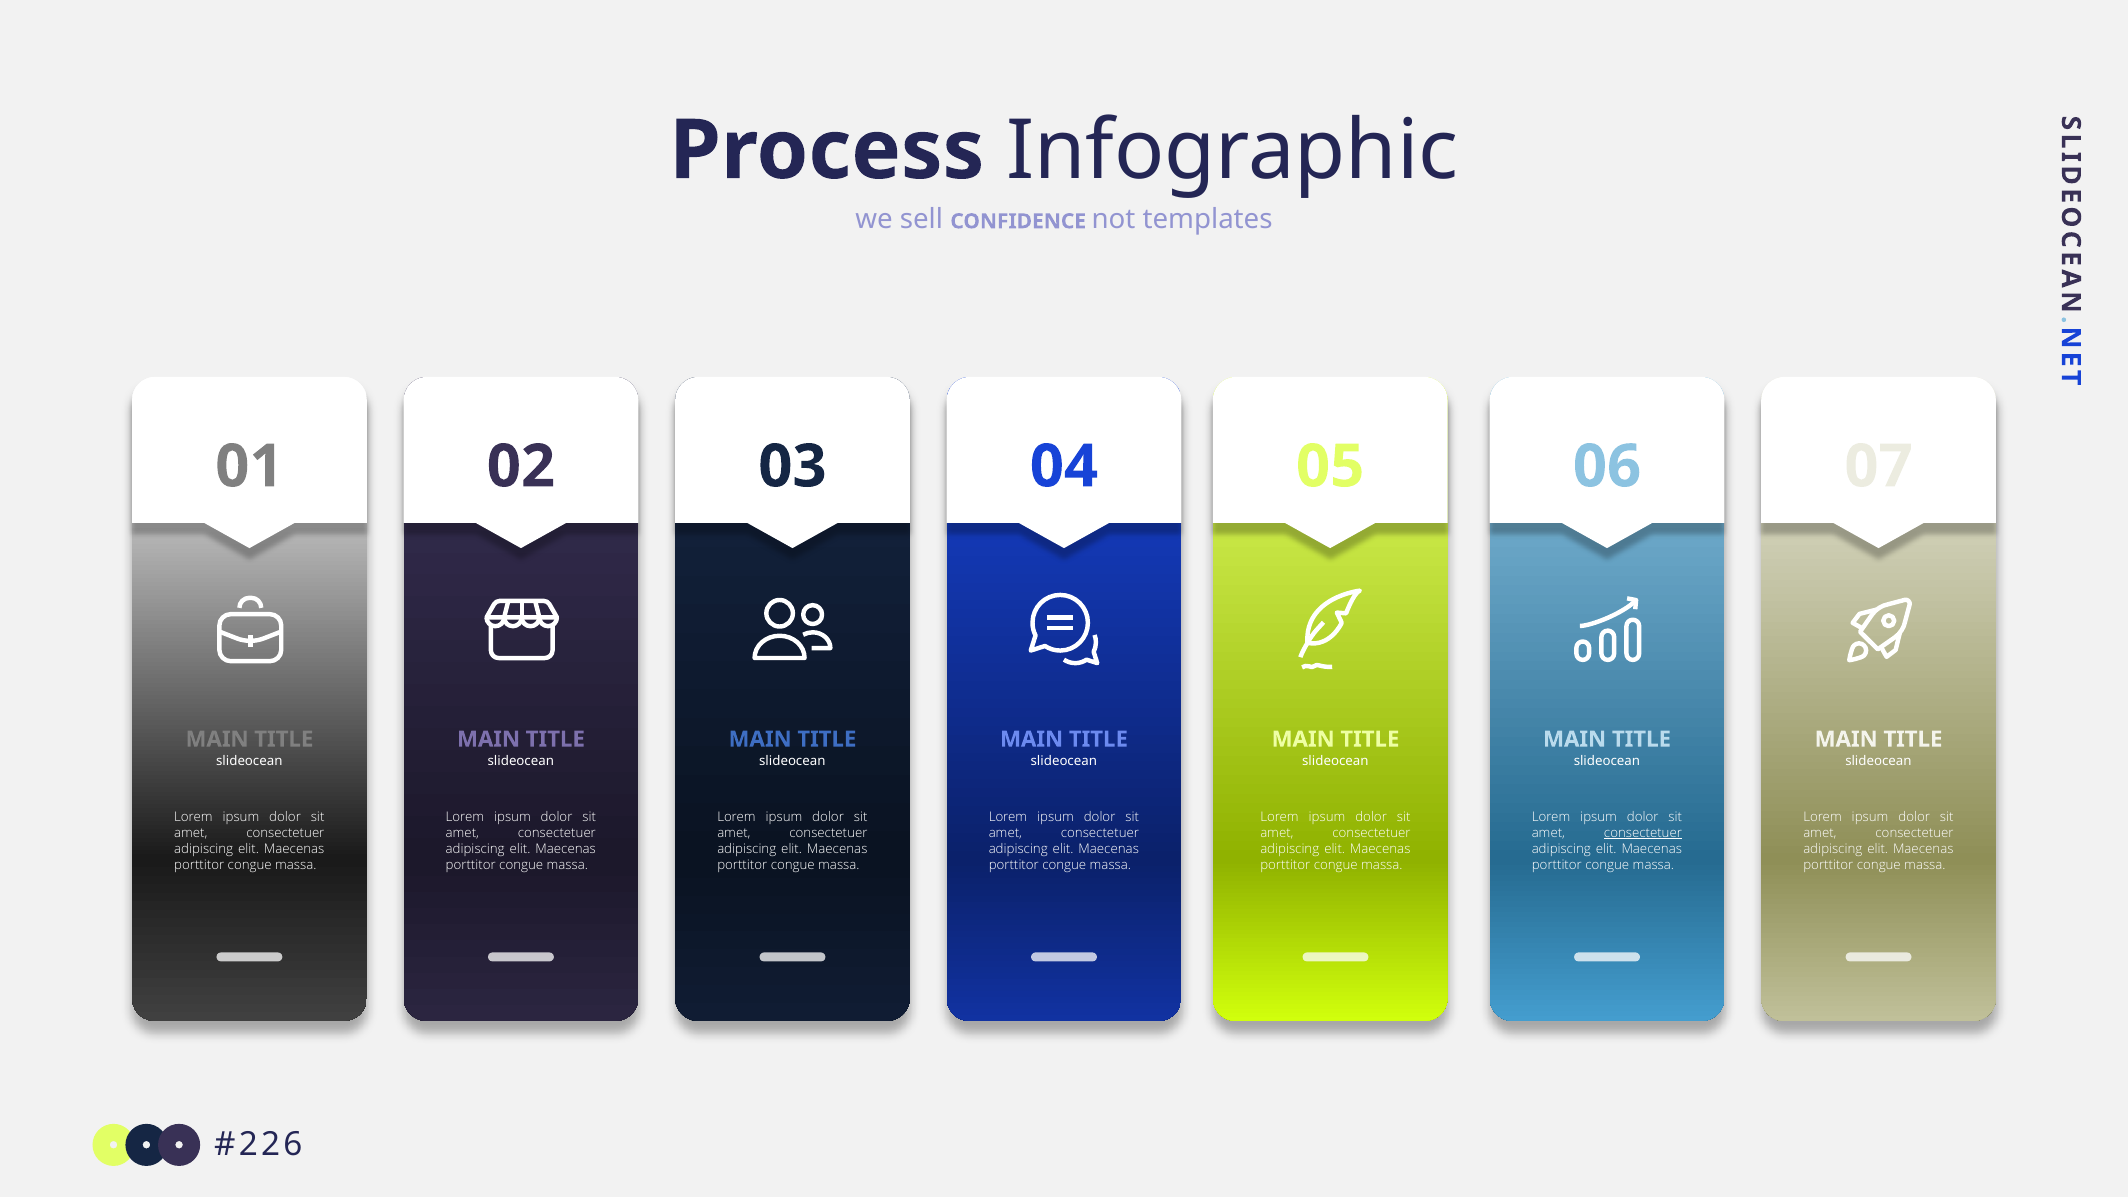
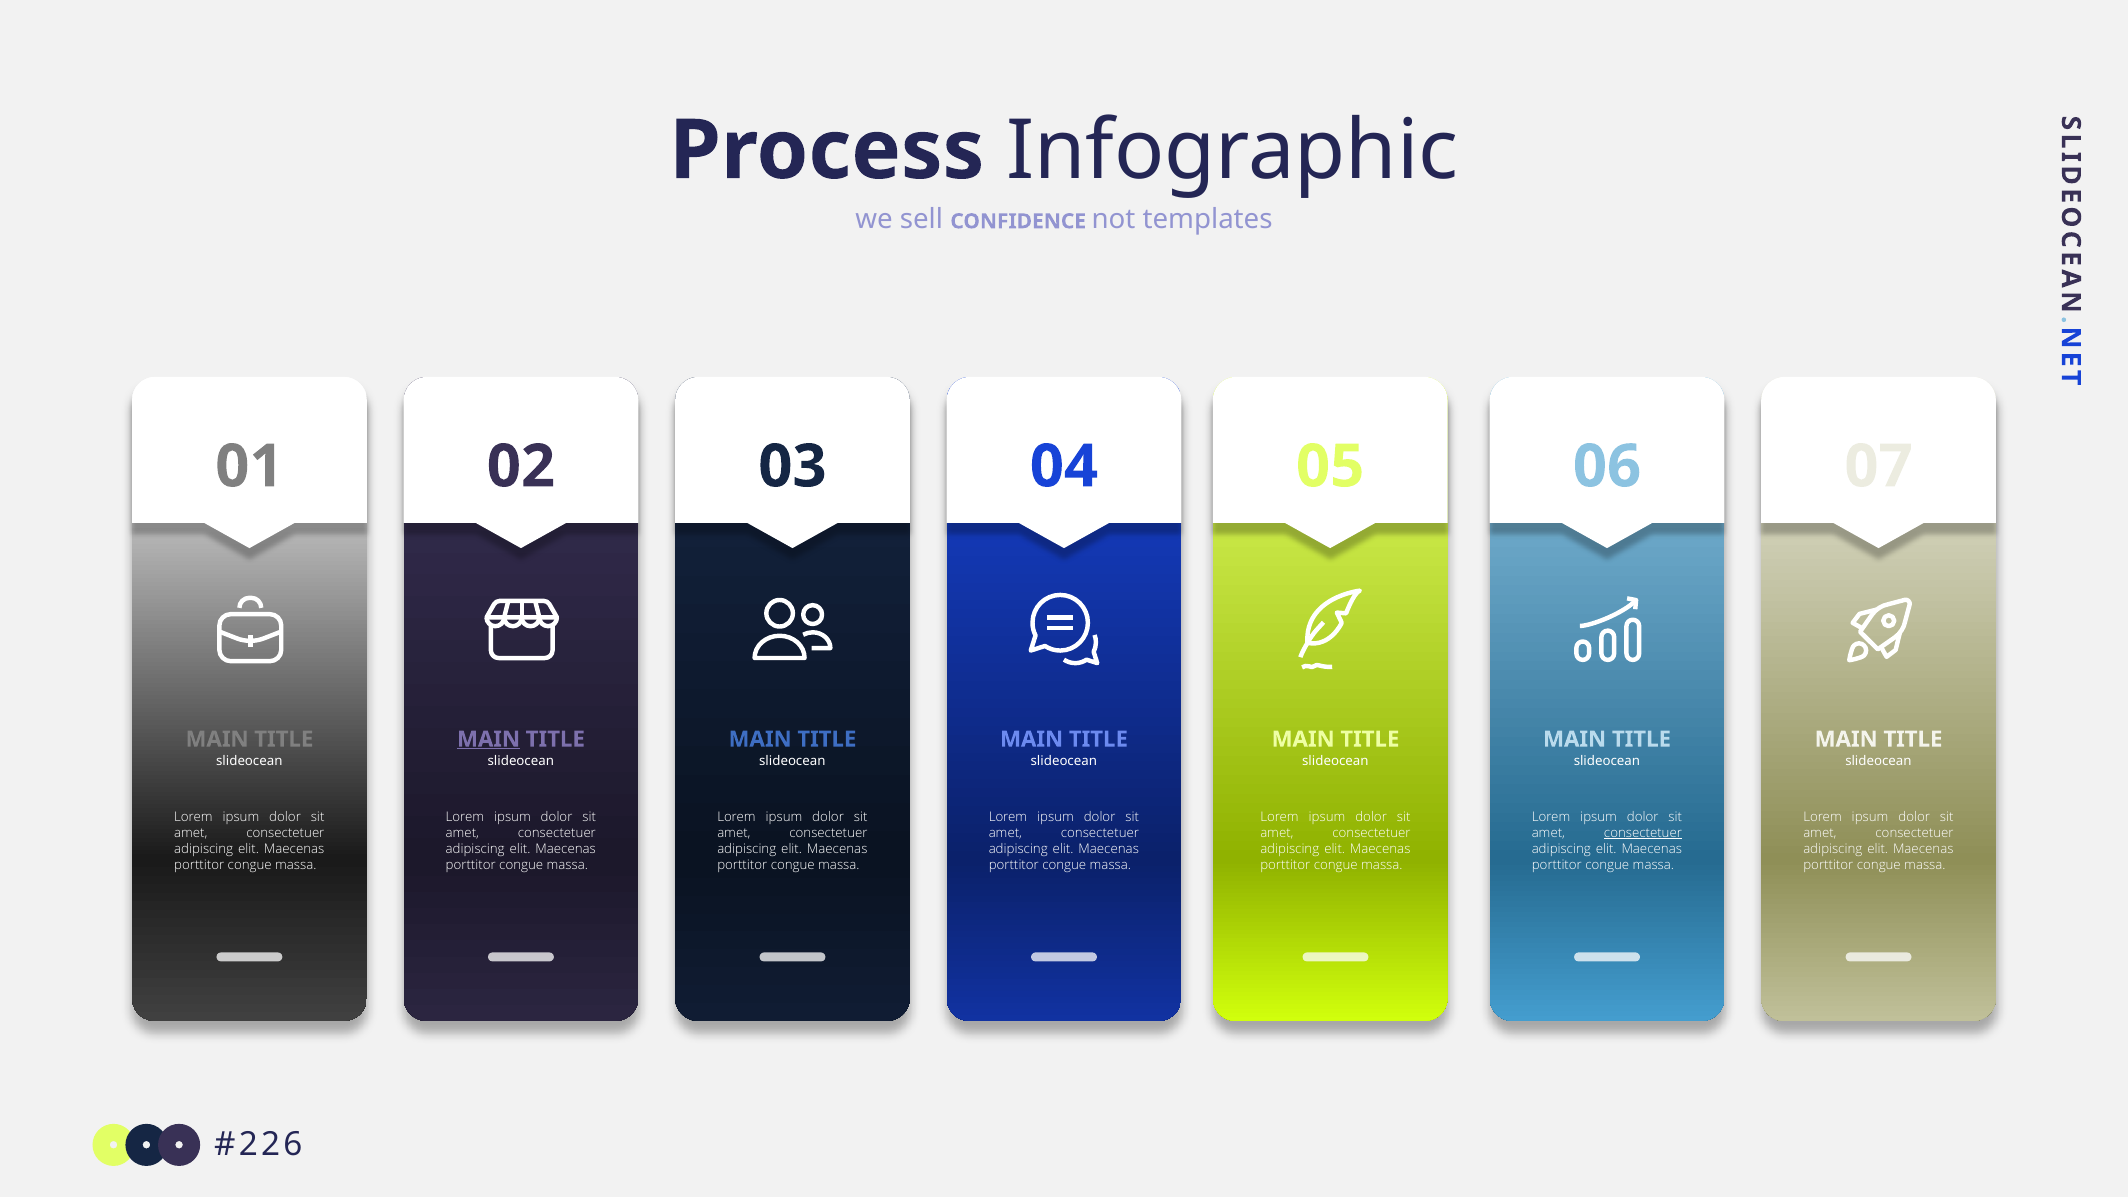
MAIN underline: none -> present (489, 739)
